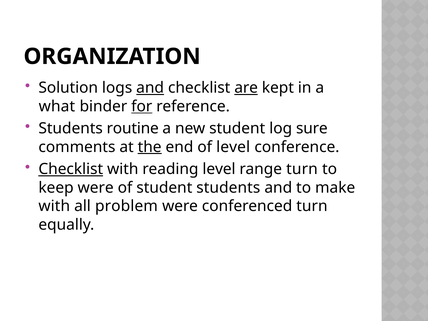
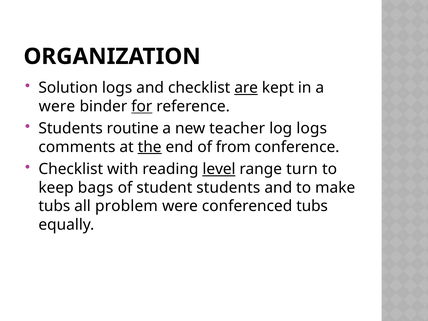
and underline: present -> none (150, 88)
what: what -> were (57, 106)
new student: student -> teacher (237, 128)
log sure: sure -> logs (312, 128)
of level: level -> from (233, 147)
Checklist underline: present -> none (71, 169)
level underline: none -> present (219, 169)
keep were: were -> bags (96, 188)
with: with -> tubs (54, 206)
conferenced turn: turn -> tubs (312, 206)
